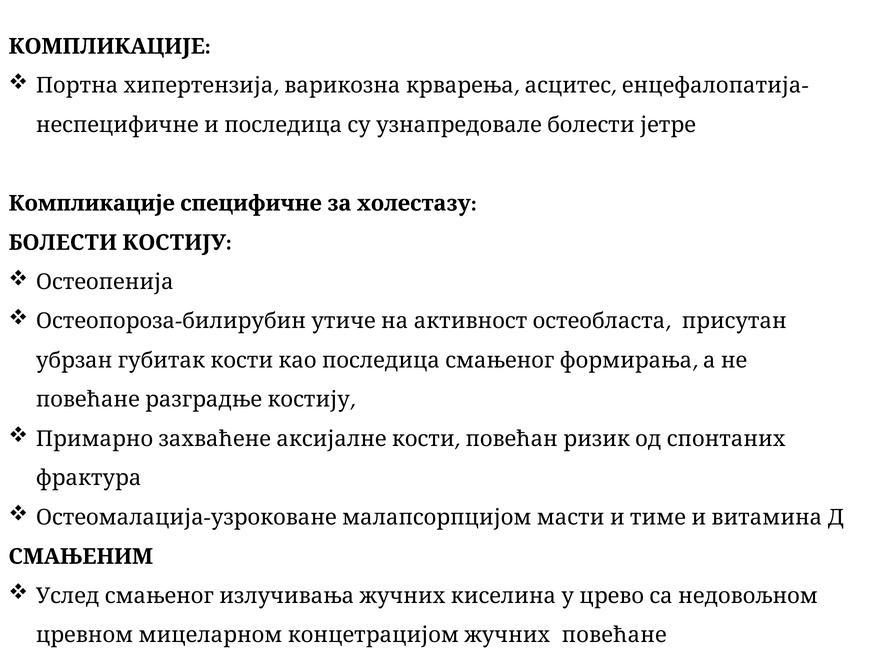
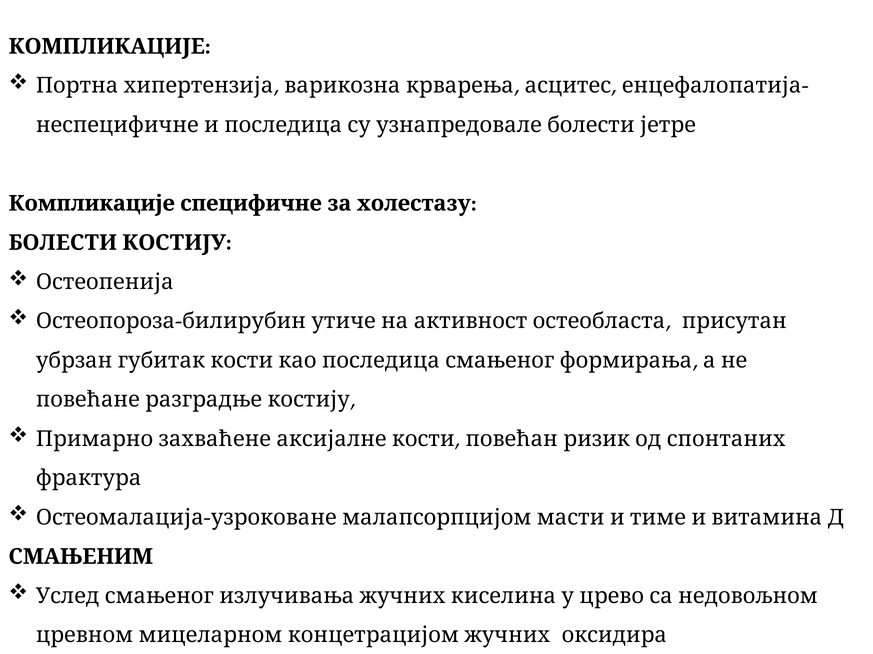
повећане: повећане -> оксидира (614, 636)
